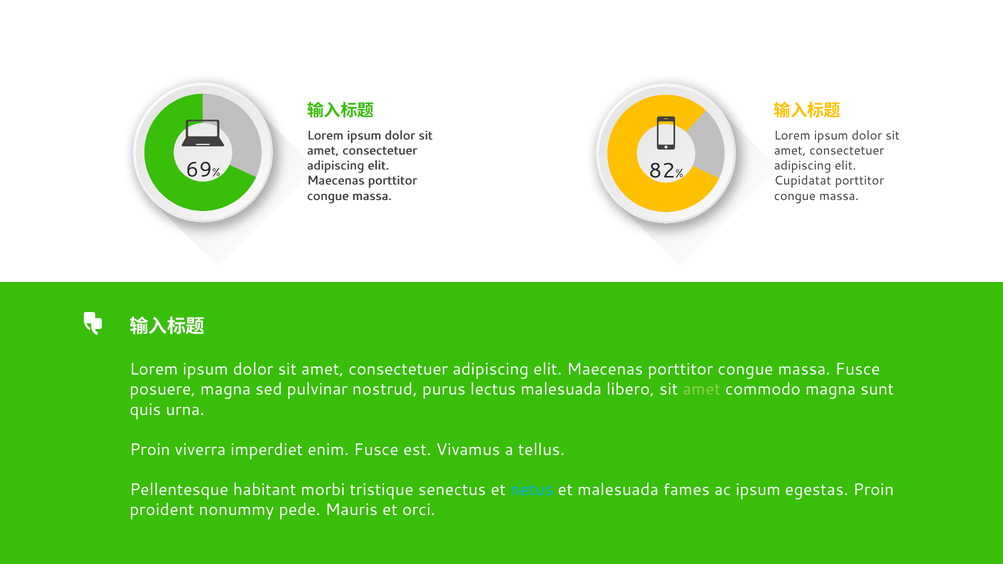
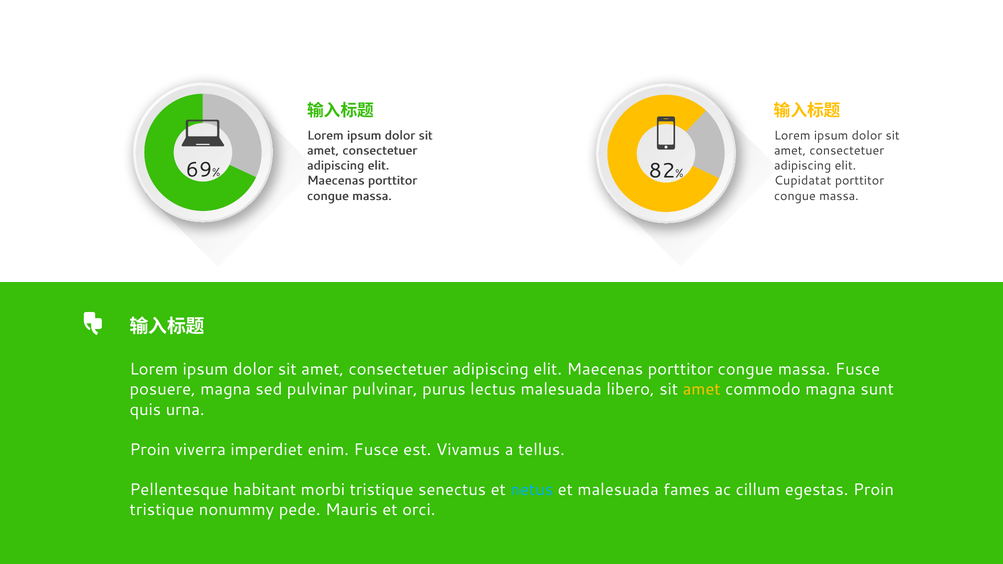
pulvinar nostrud: nostrud -> pulvinar (385, 390)
amet colour: light green -> yellow (702, 390)
ac ipsum: ipsum -> cillum (758, 490)
proident: proident -> tristique (162, 510)
